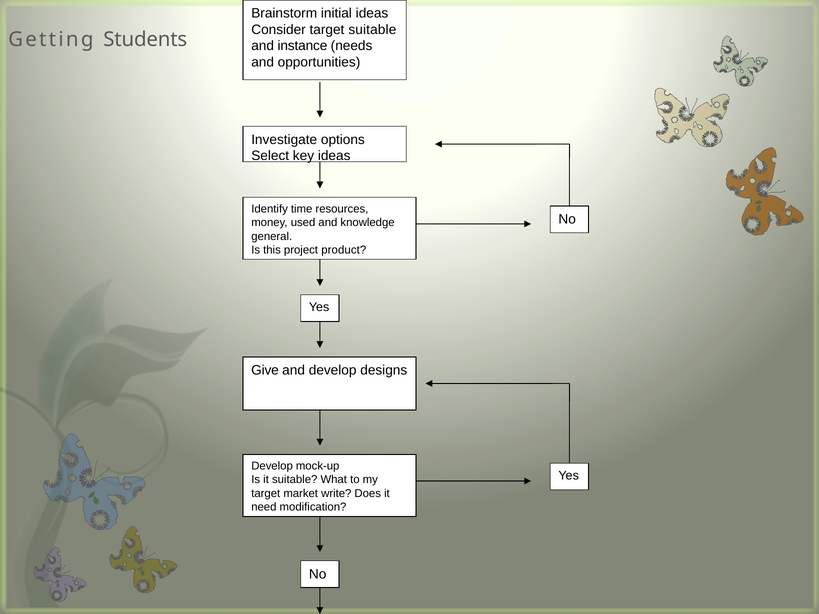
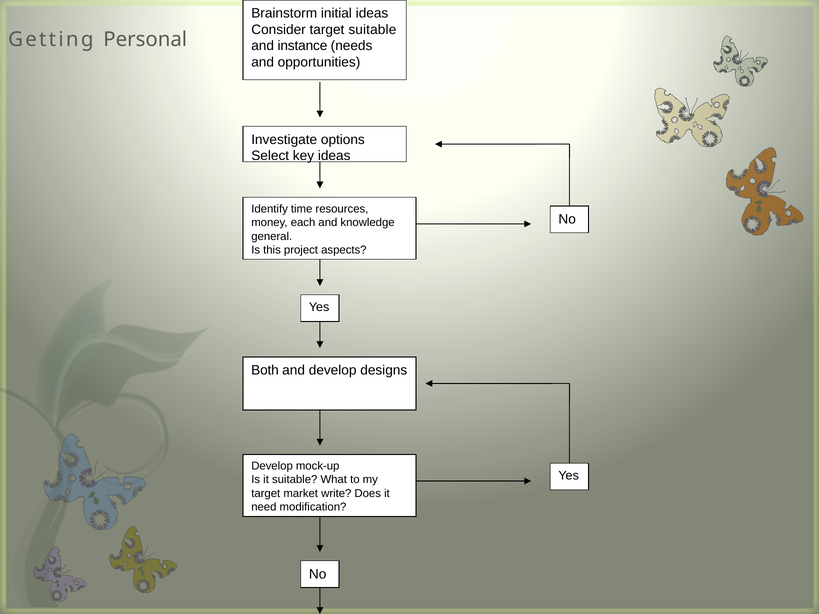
Students: Students -> Personal (145, 39)
used: used -> each (303, 223)
product: product -> aspects (344, 250)
Give: Give -> Both (265, 370)
